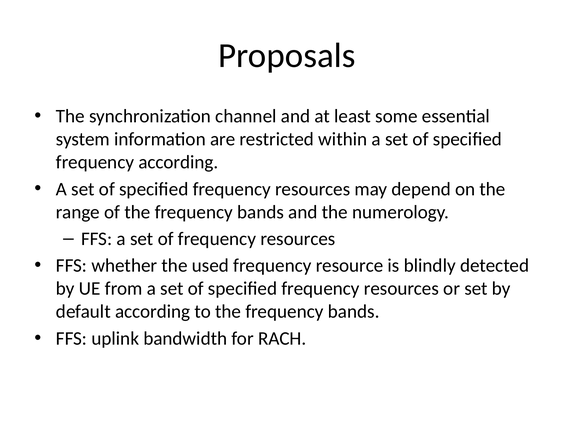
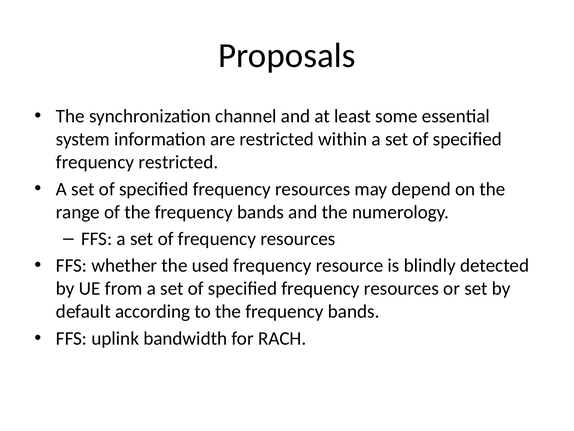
frequency according: according -> restricted (178, 162)
